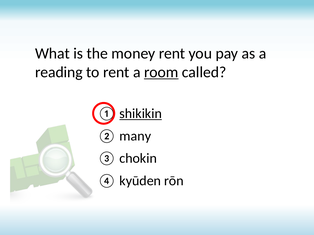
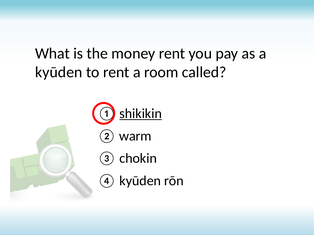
reading: reading -> kyūden (59, 72)
room underline: present -> none (161, 72)
many: many -> warm (135, 136)
